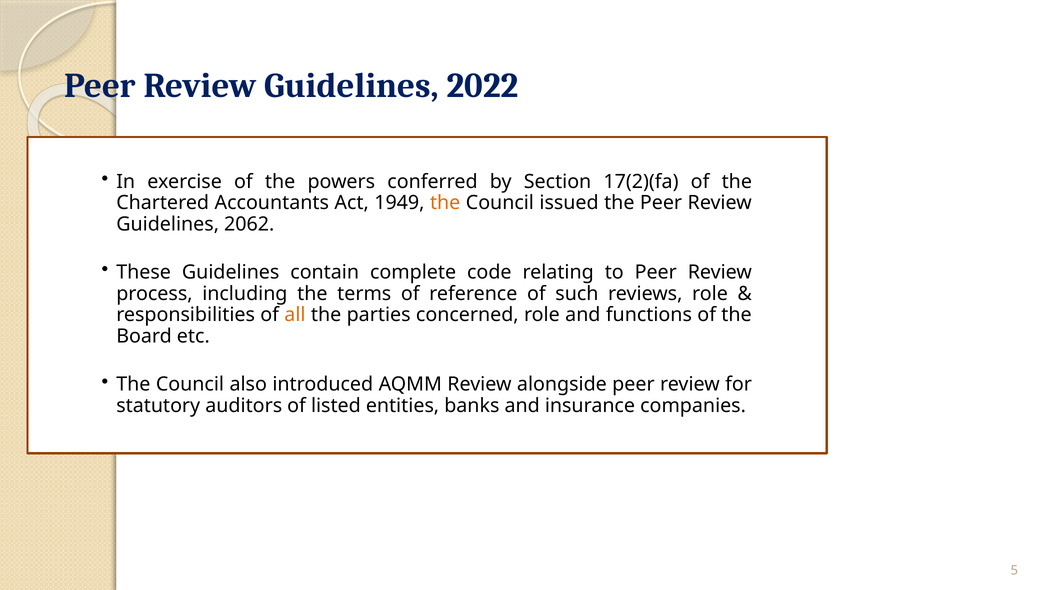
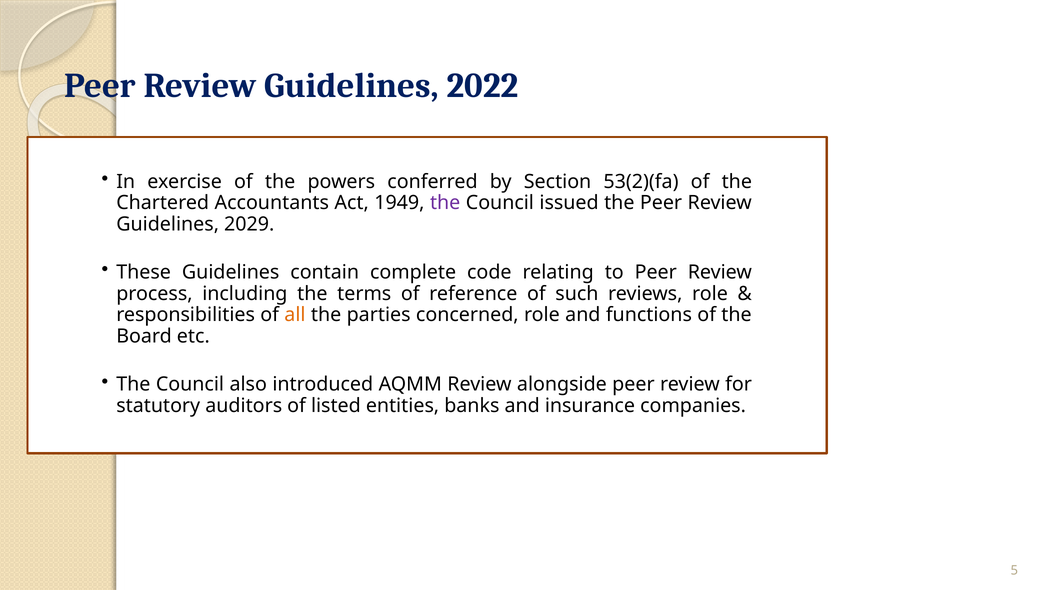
17(2)(fa: 17(2)(fa -> 53(2)(fa (641, 182)
the colour: orange -> purple (445, 203)
2062: 2062 -> 2029 (249, 224)
